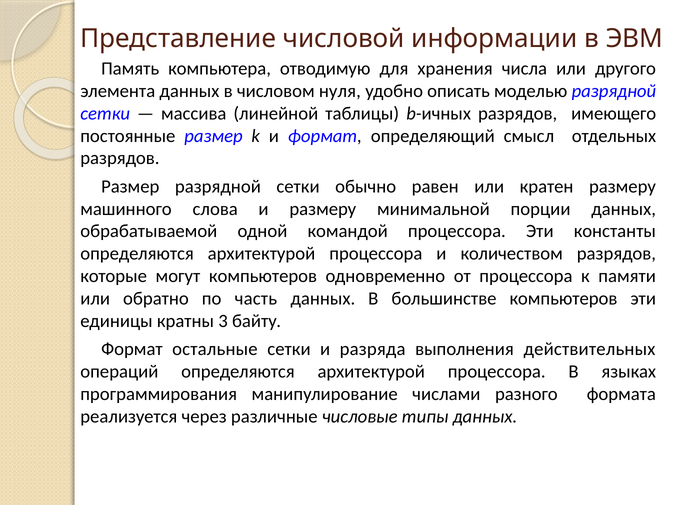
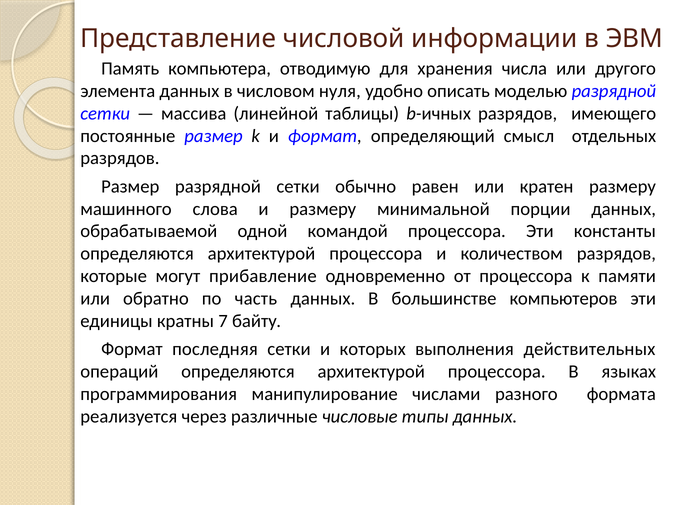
могут компьютеров: компьютеров -> прибавление (263, 276)
3: 3 -> 7 (223, 321)
остальные: остальные -> последняя (215, 349)
разряда: разряда -> которых (373, 349)
